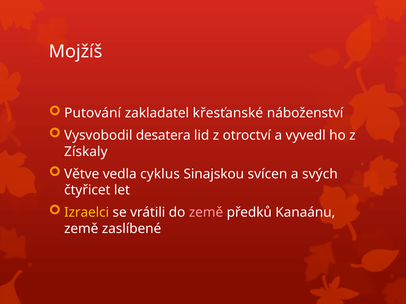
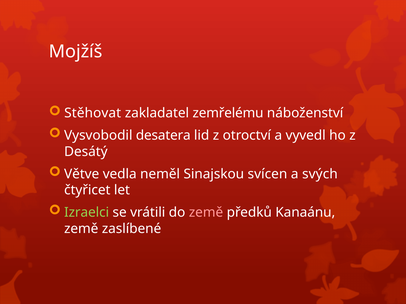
Putování: Putování -> Stěhovat (93, 113)
křesťanské: křesťanské -> zemřelému (228, 113)
Získaly: Získaly -> Desátý (86, 152)
cyklus: cyklus -> neměl (160, 174)
Izraelci colour: yellow -> light green (87, 213)
